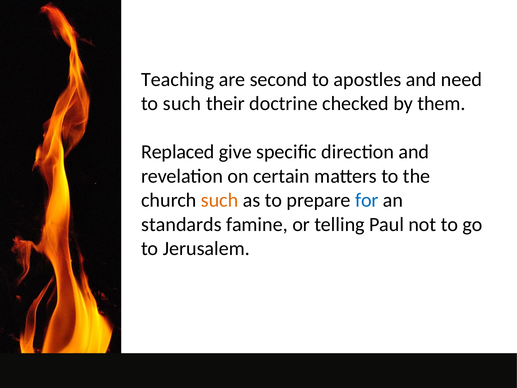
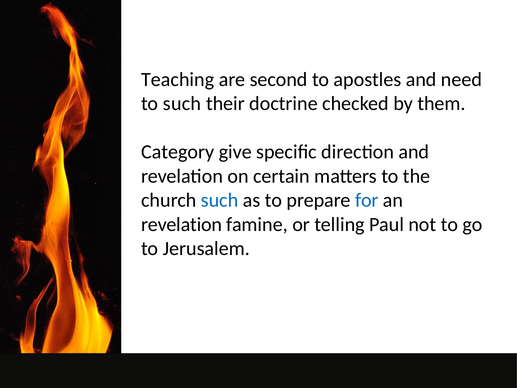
Replaced: Replaced -> Category (178, 152)
such colour: orange -> blue (220, 200)
standards: standards -> revelation (182, 224)
